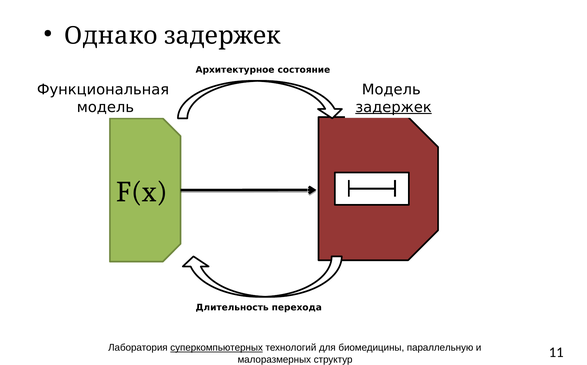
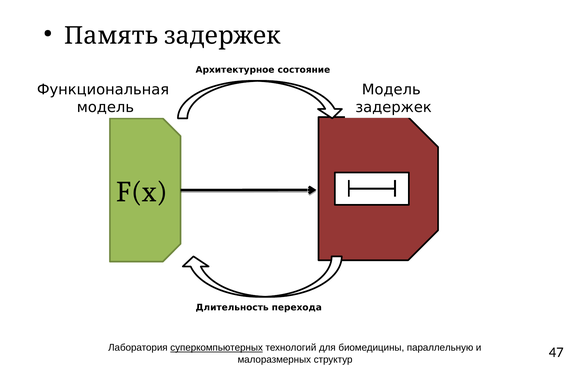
Однако: Однако -> Память (111, 36)
задержек underline: present -> none (394, 107)
11: 11 -> 47 (556, 353)
